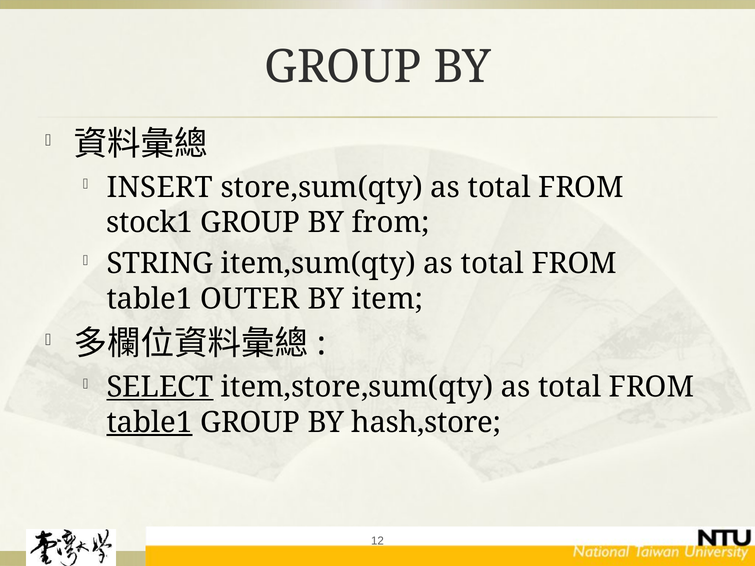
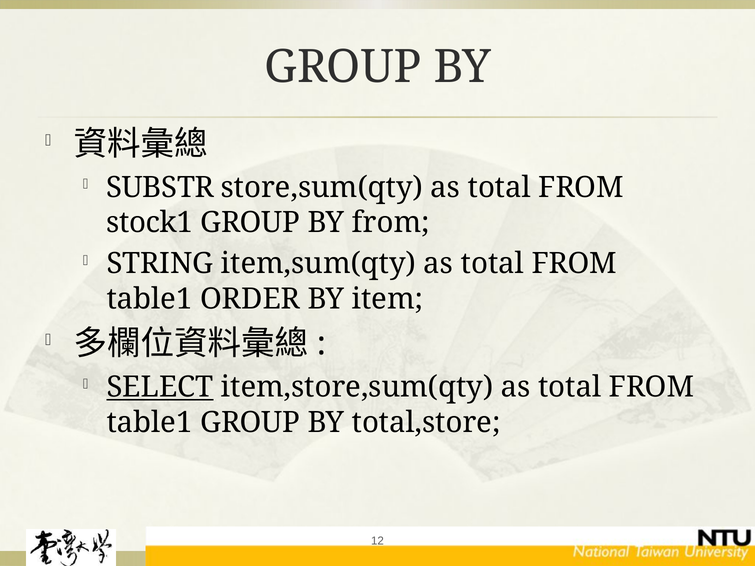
INSERT: INSERT -> SUBSTR (160, 188)
OUTER: OUTER -> ORDER (250, 299)
table1 underline: present -> none (150, 423)
hash,store: hash,store -> total,store (426, 423)
